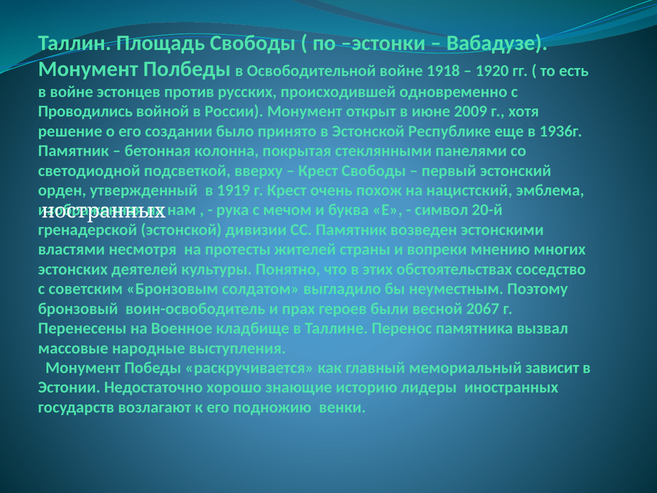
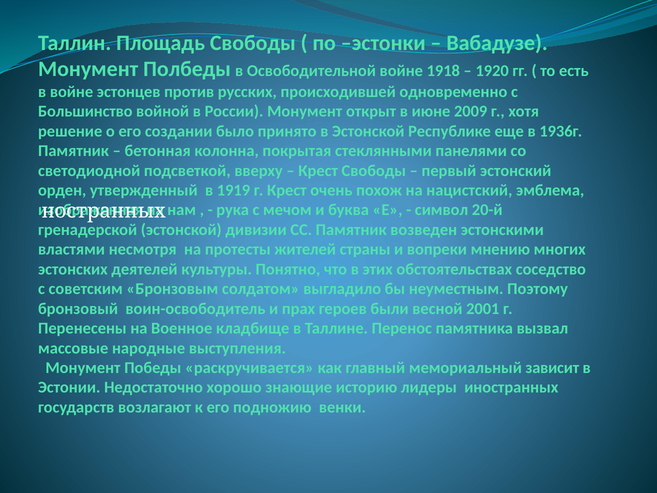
Проводились: Проводились -> Большинство (85, 111)
2067: 2067 -> 2001 (483, 308)
